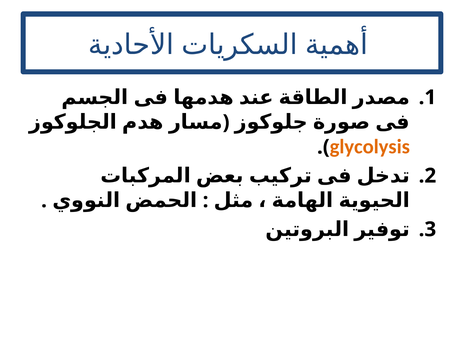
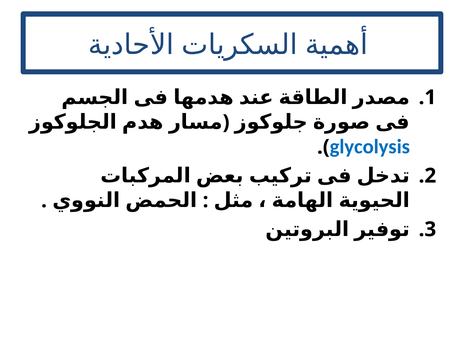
glycolysis colour: orange -> blue (370, 147)
